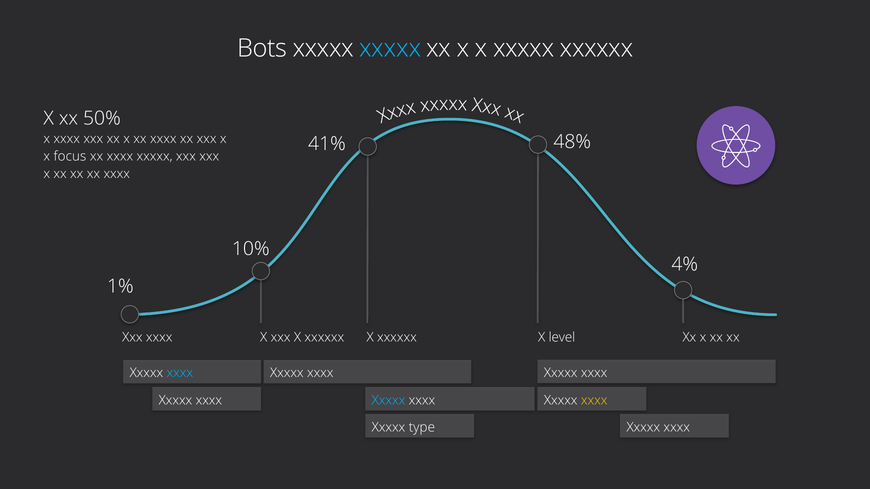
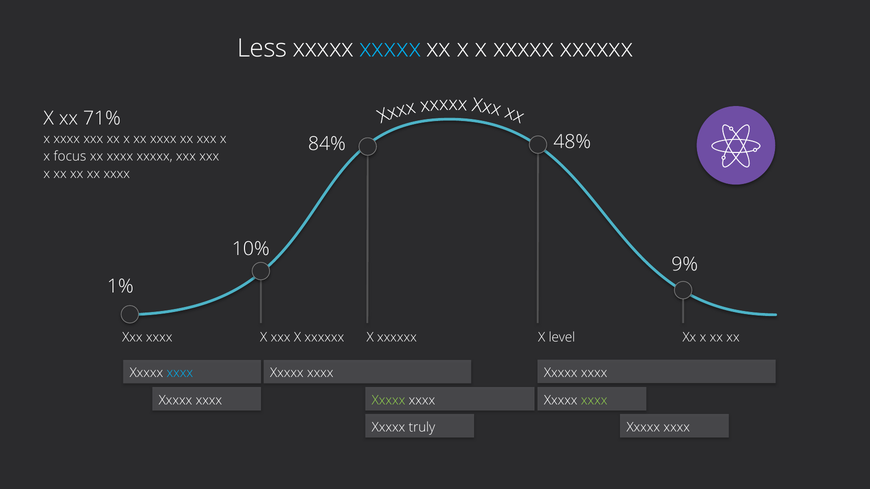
Bots: Bots -> Less (262, 49)
50%: 50% -> 71% (102, 118)
41%: 41% -> 84% (327, 144)
4%: 4% -> 9% (685, 265)
Xxxxx colour: light blue -> light green (389, 401)
xxxx colour: yellow -> light green (594, 401)
type: type -> truly (422, 428)
